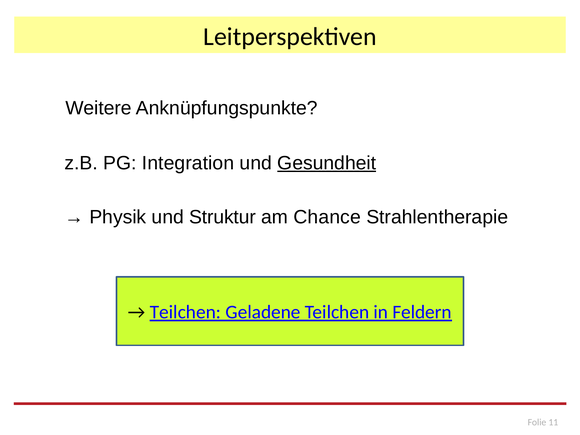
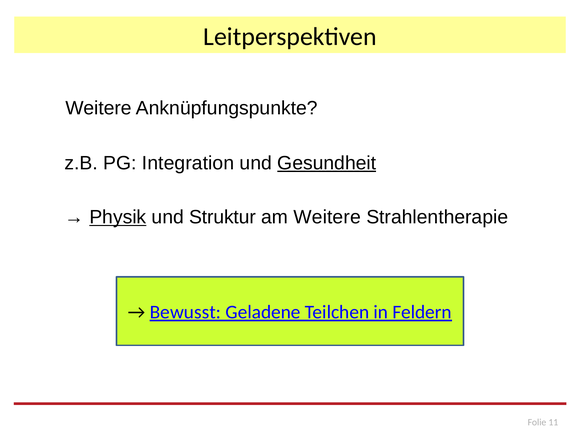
Physik underline: none -> present (118, 217)
am Chance: Chance -> Weitere (327, 217)
Teilchen: Teilchen -> Bewusst (185, 312)
